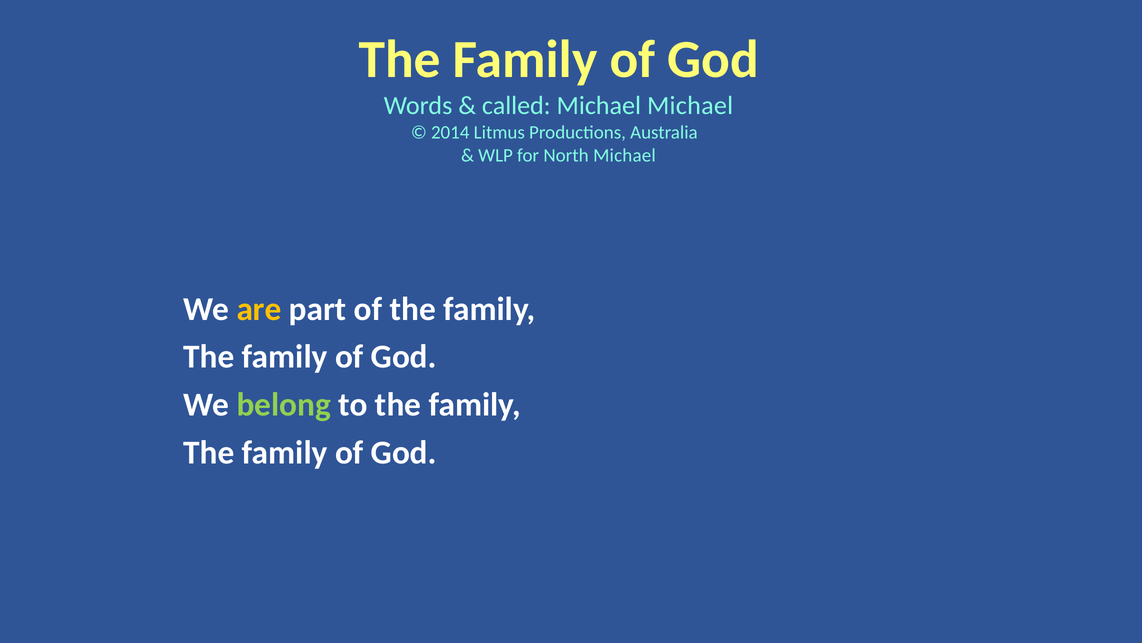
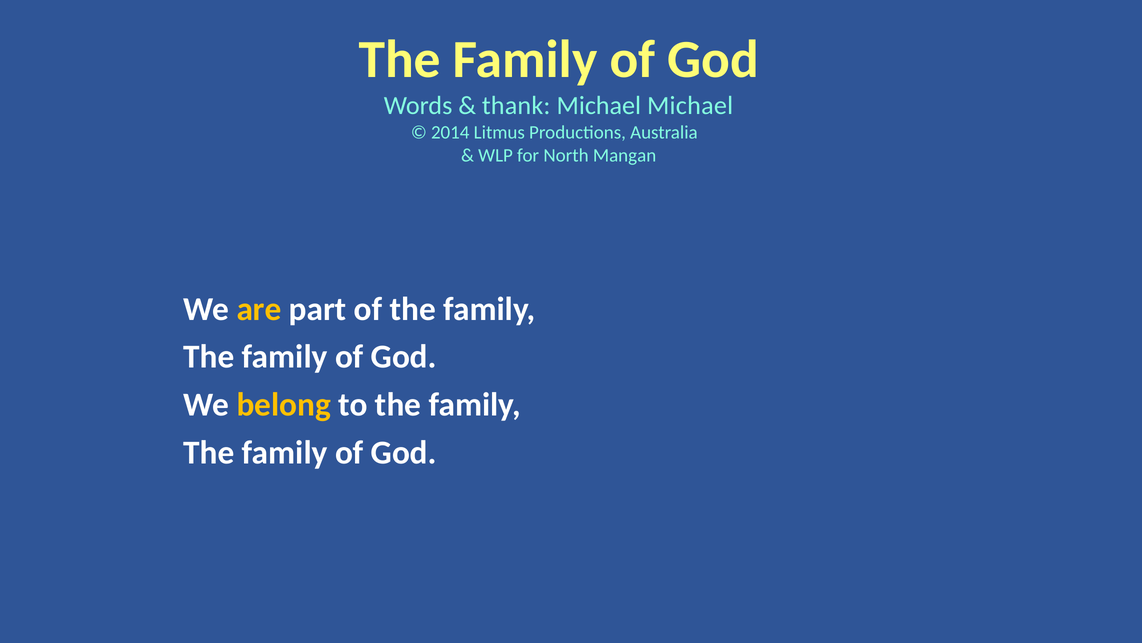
called: called -> thank (516, 106)
North Michael: Michael -> Mangan (625, 155)
belong colour: light green -> yellow (284, 404)
